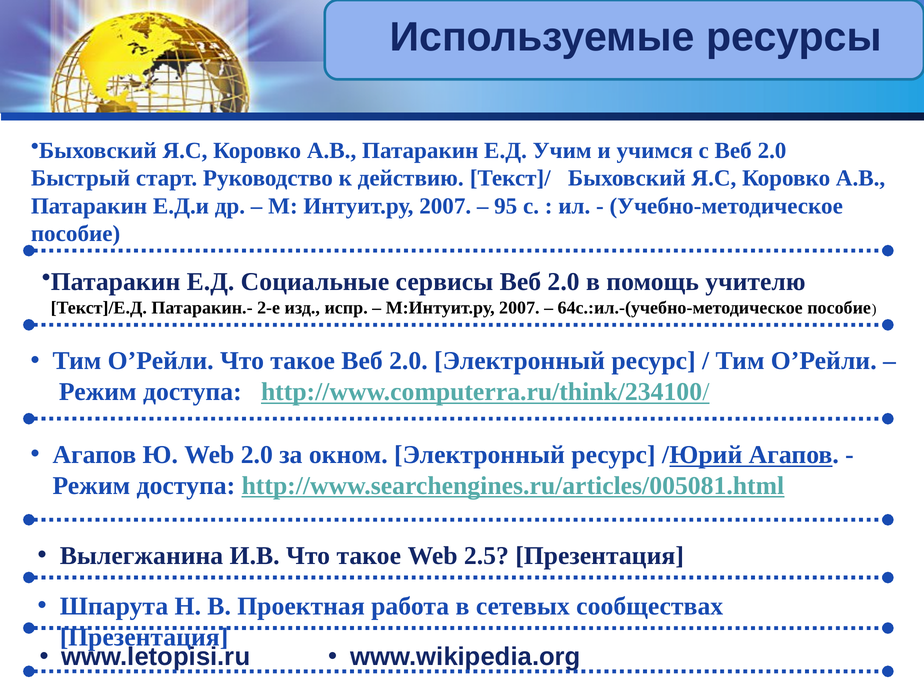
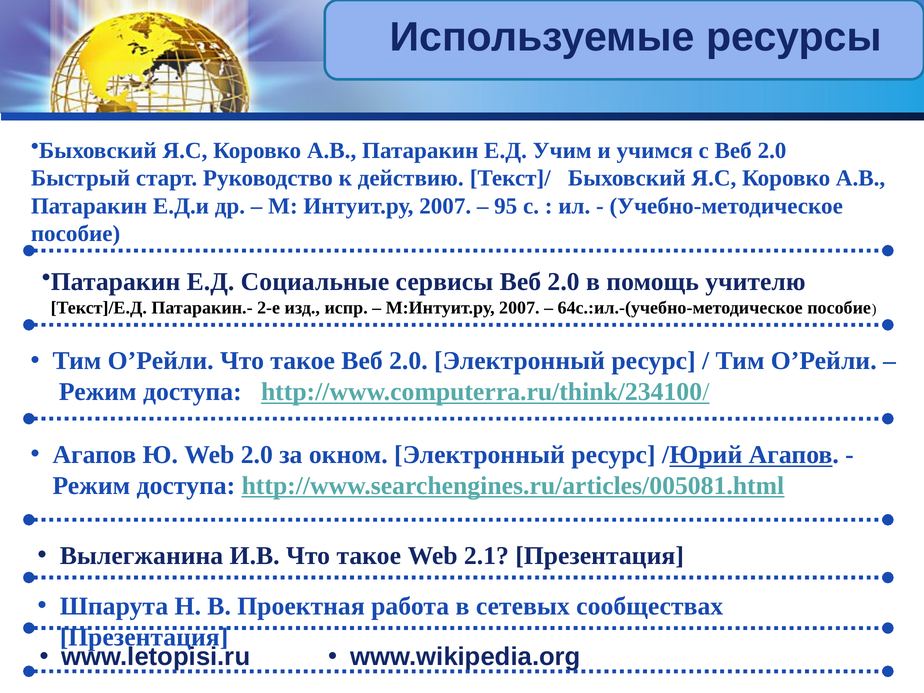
2.5: 2.5 -> 2.1 (486, 556)
